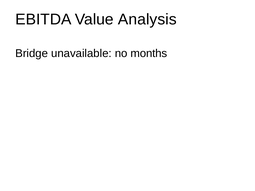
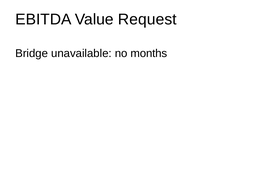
Analysis: Analysis -> Request (147, 19)
